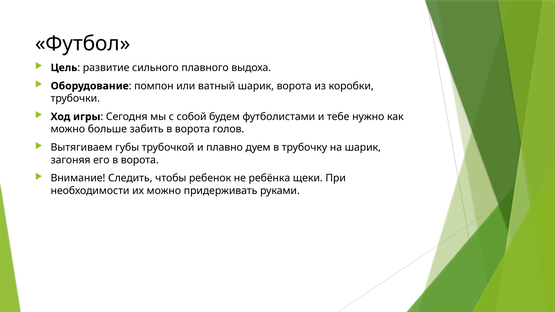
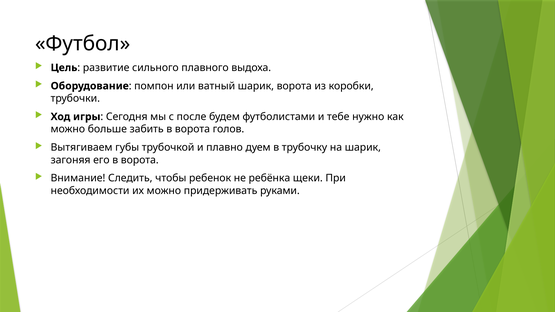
собой: собой -> после (192, 117)
